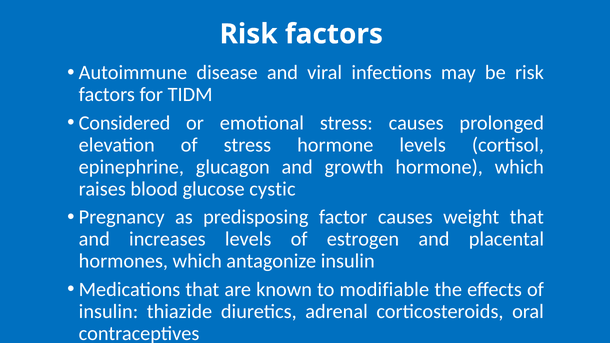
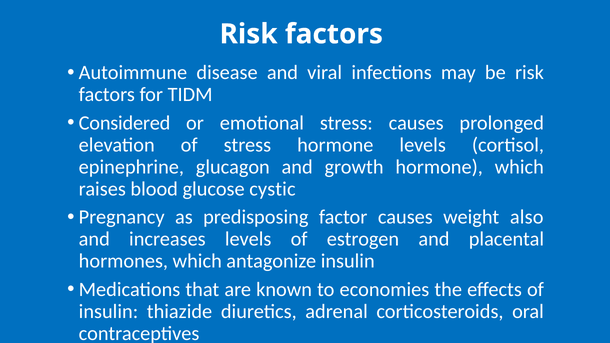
weight that: that -> also (527, 217)
modifiable: modifiable -> economies (384, 289)
